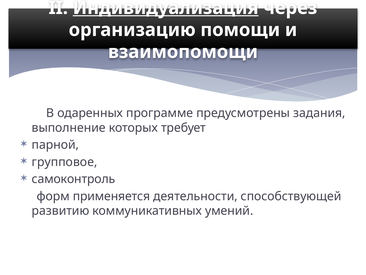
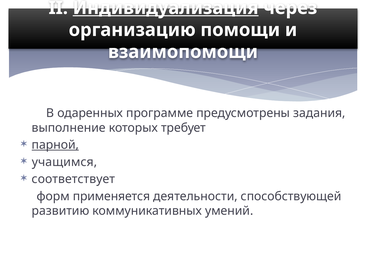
парной underline: none -> present (55, 145)
групповое: групповое -> учащимся (64, 162)
самоконтроль: самоконтроль -> соответствует (73, 179)
